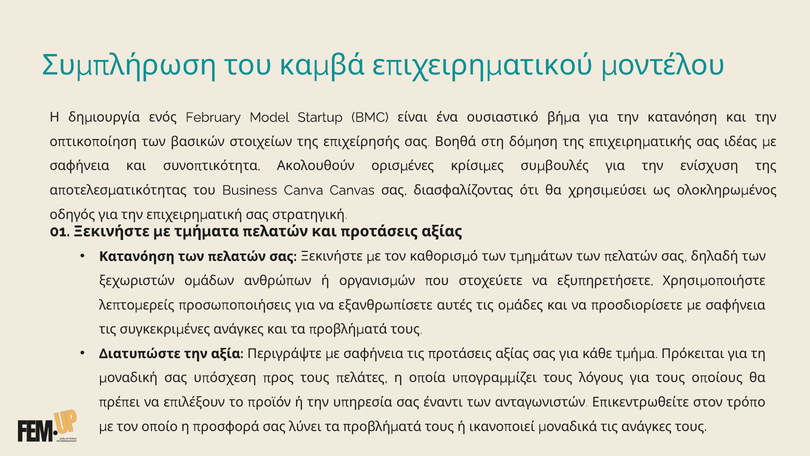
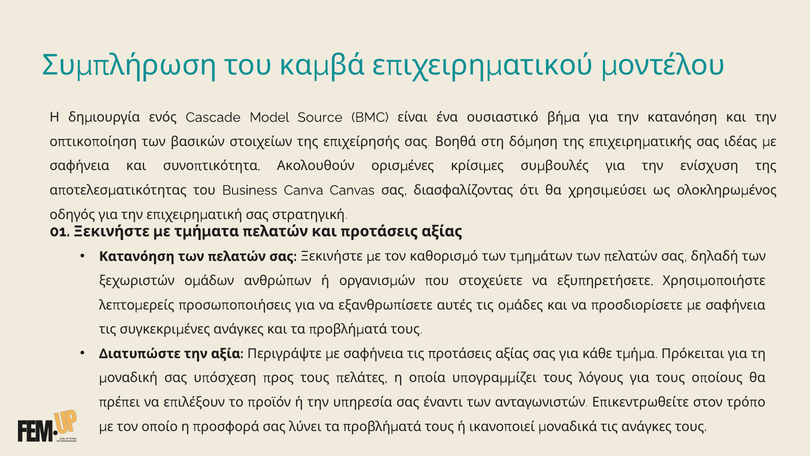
February: February -> Cascade (213, 117)
Startup: Startup -> Source (320, 117)
